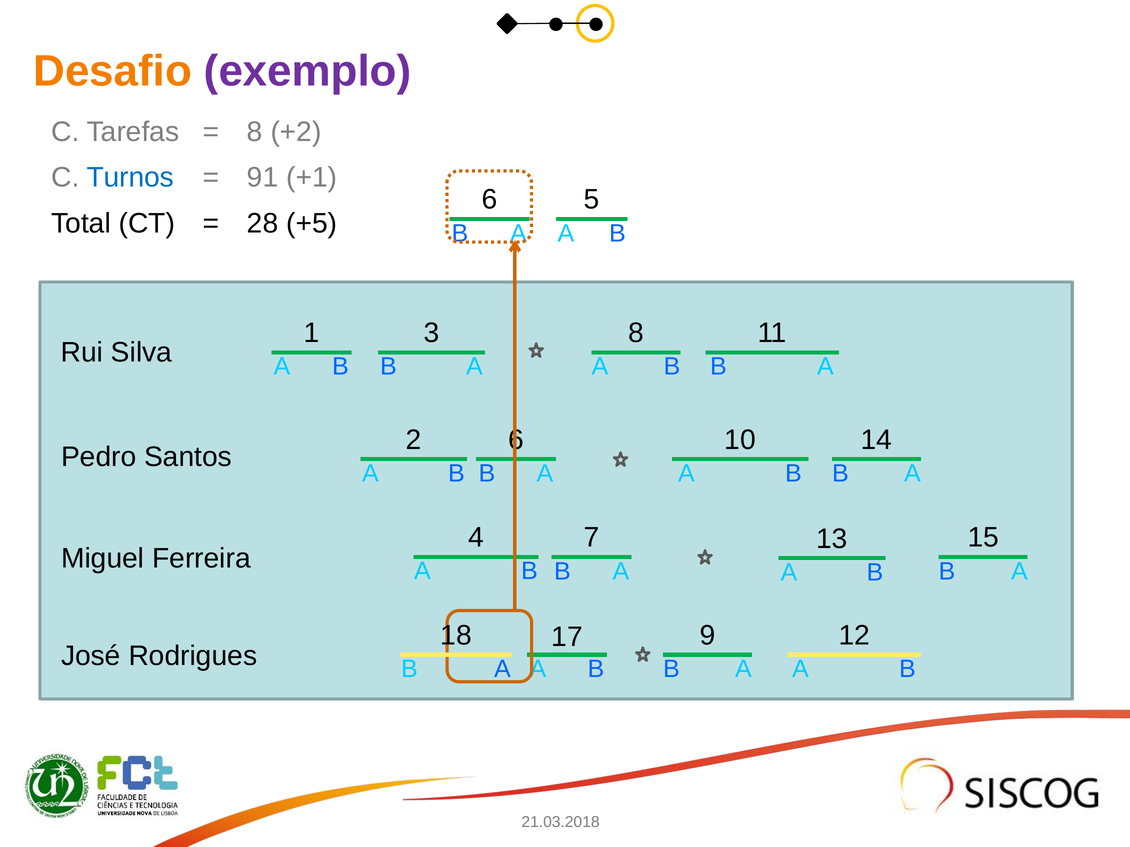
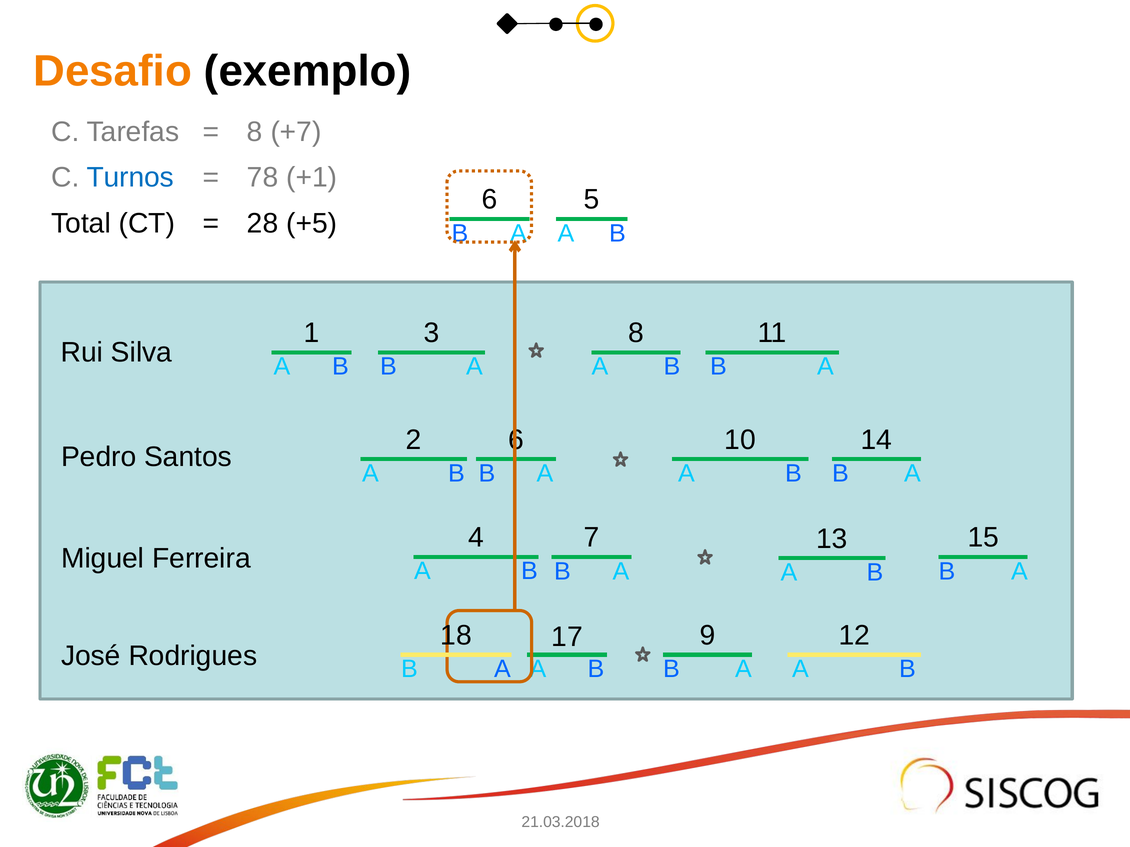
exemplo colour: purple -> black (308, 71)
+2: +2 -> +7 (296, 132)
91: 91 -> 78 (263, 178)
